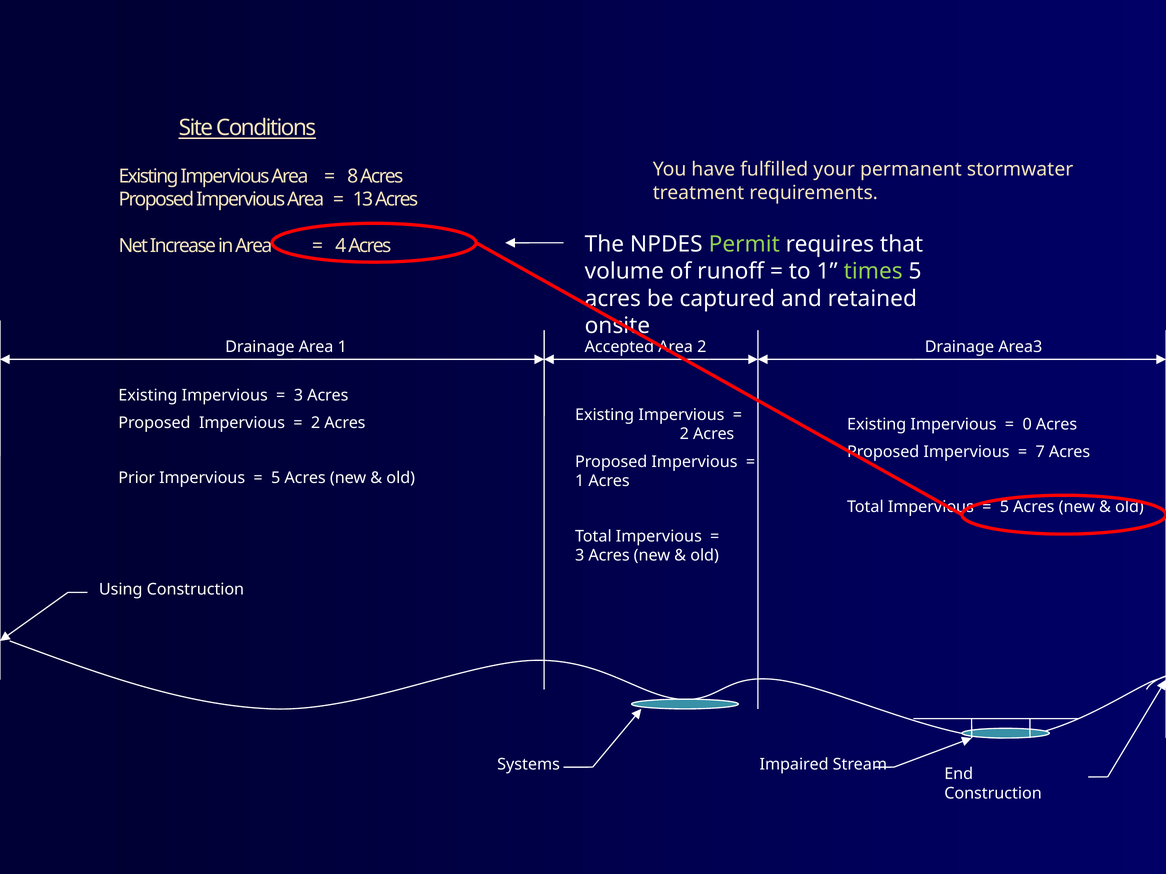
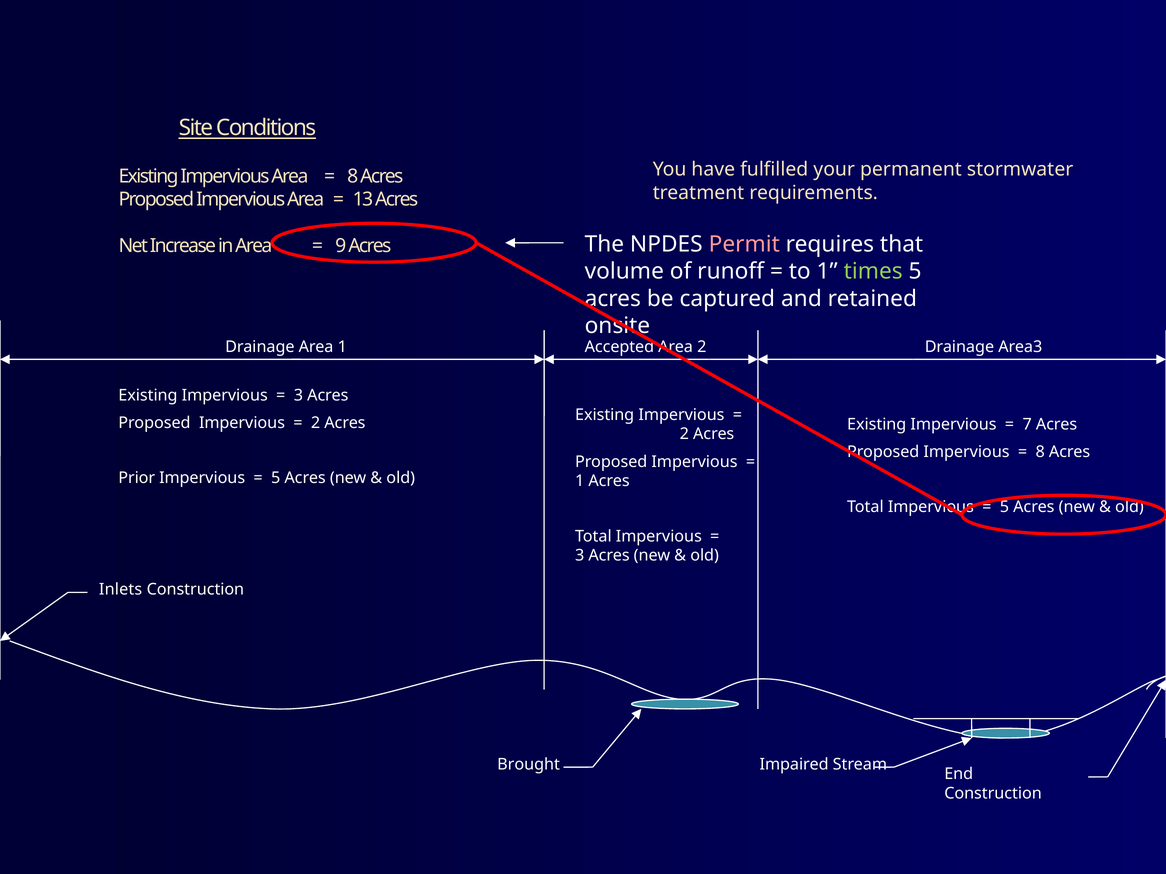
Permit colour: light green -> pink (744, 244)
4: 4 -> 9 (341, 246)
0: 0 -> 7 (1027, 425)
7: 7 -> 8 (1040, 452)
Using: Using -> Inlets (121, 590)
Systems: Systems -> Brought (529, 765)
